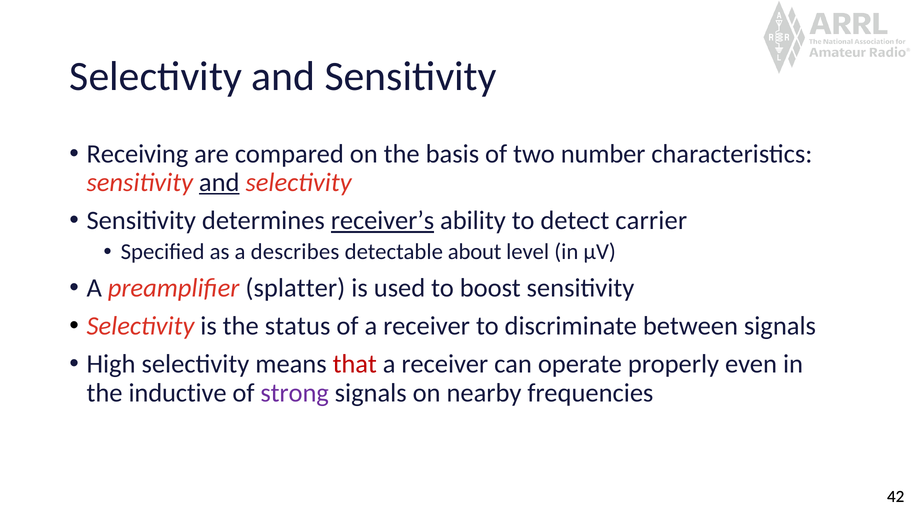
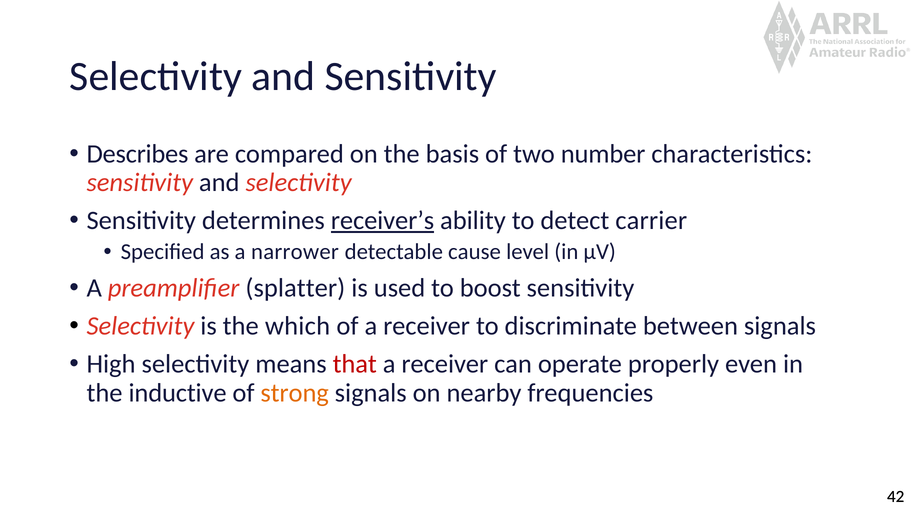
Receiving: Receiving -> Describes (137, 154)
and underline: present -> none (219, 183)
describes: describes -> narrower (295, 252)
about: about -> cause (474, 252)
status: status -> which (298, 326)
strong colour: purple -> orange (295, 393)
